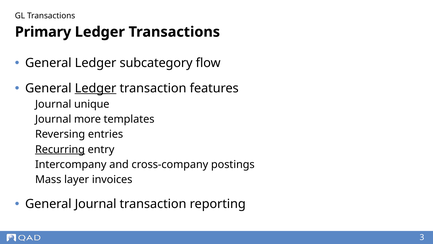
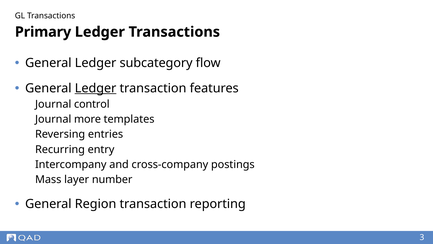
unique: unique -> control (92, 104)
Recurring underline: present -> none (60, 149)
invoices: invoices -> number (112, 179)
General Journal: Journal -> Region (96, 203)
